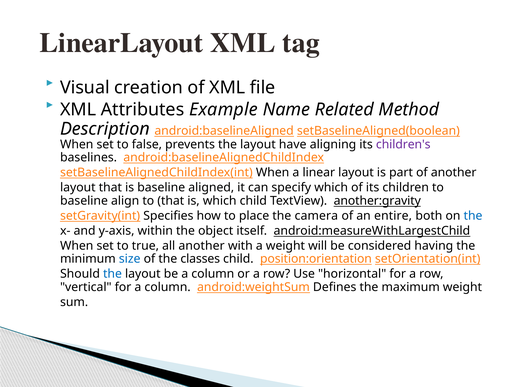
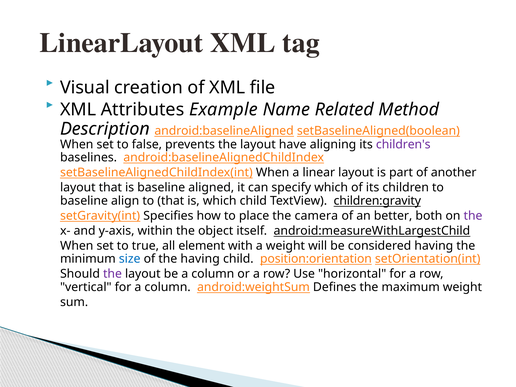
another:gravity: another:gravity -> children:gravity (377, 201)
entire: entire -> better (393, 216)
the colour: blue -> purple (473, 216)
all another: another -> element (202, 246)
the classes: classes -> having (200, 259)
the colour: blue -> purple (112, 274)
